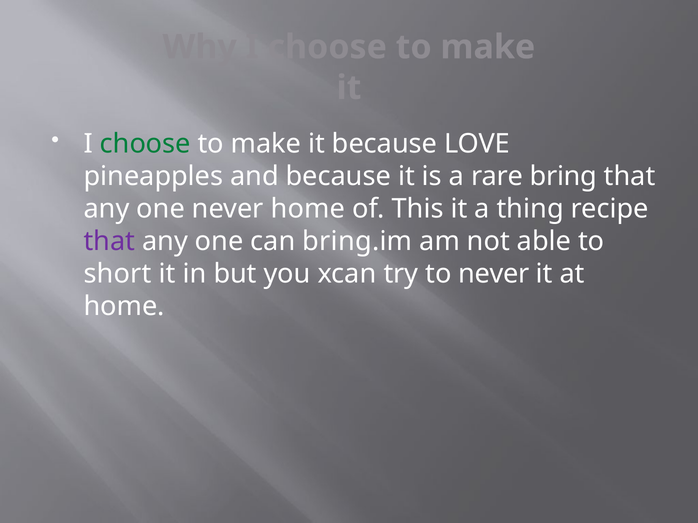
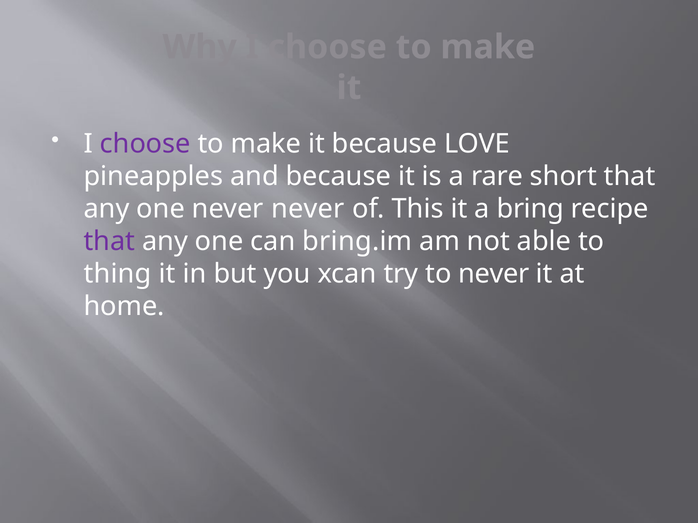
choose colour: green -> purple (145, 144)
bring: bring -> short (563, 176)
never home: home -> never (308, 209)
thing: thing -> bring (530, 209)
short: short -> thing (118, 274)
